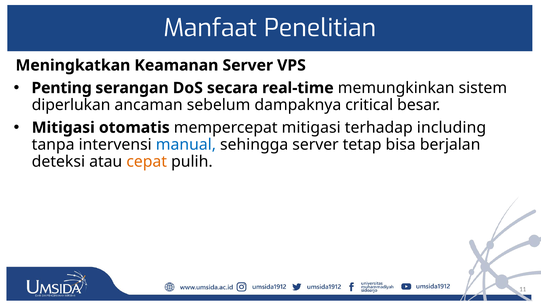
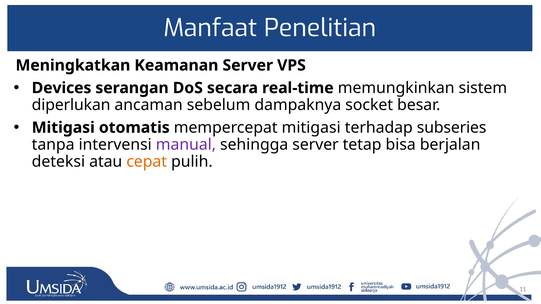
Penting: Penting -> Devices (62, 88)
critical: critical -> socket (369, 105)
including: including -> subseries (452, 128)
manual colour: blue -> purple (186, 145)
